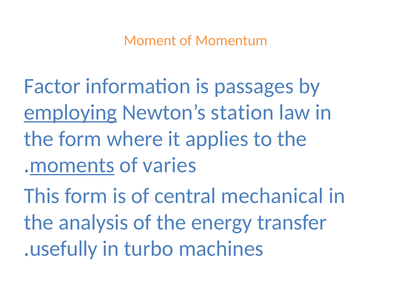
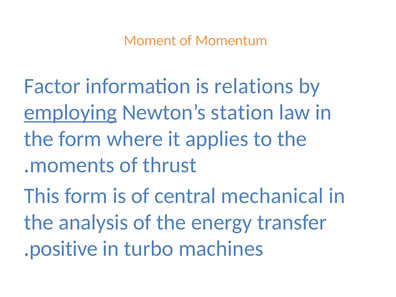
passages: passages -> relations (254, 86)
moments underline: present -> none (72, 165)
varies: varies -> thrust (170, 165)
usefully: usefully -> positive (64, 249)
